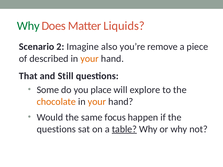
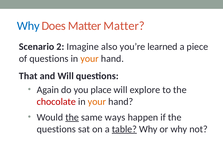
Why colour: green -> blue (28, 26)
Matter Liquids: Liquids -> Matter (124, 26)
remove: remove -> learned (162, 47)
of described: described -> questions (49, 59)
and Still: Still -> Will (66, 76)
Some: Some -> Again (48, 90)
chocolate colour: orange -> red (56, 102)
the underline: none -> present (72, 117)
focus: focus -> ways (115, 117)
